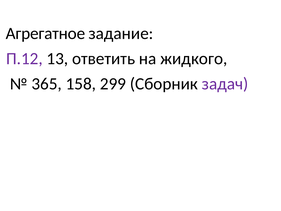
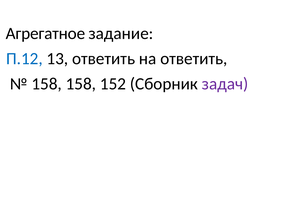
П.12 colour: purple -> blue (24, 59)
на жидкого: жидкого -> ответить (194, 59)
365: 365 -> 158 (47, 84)
299: 299 -> 152 (113, 84)
